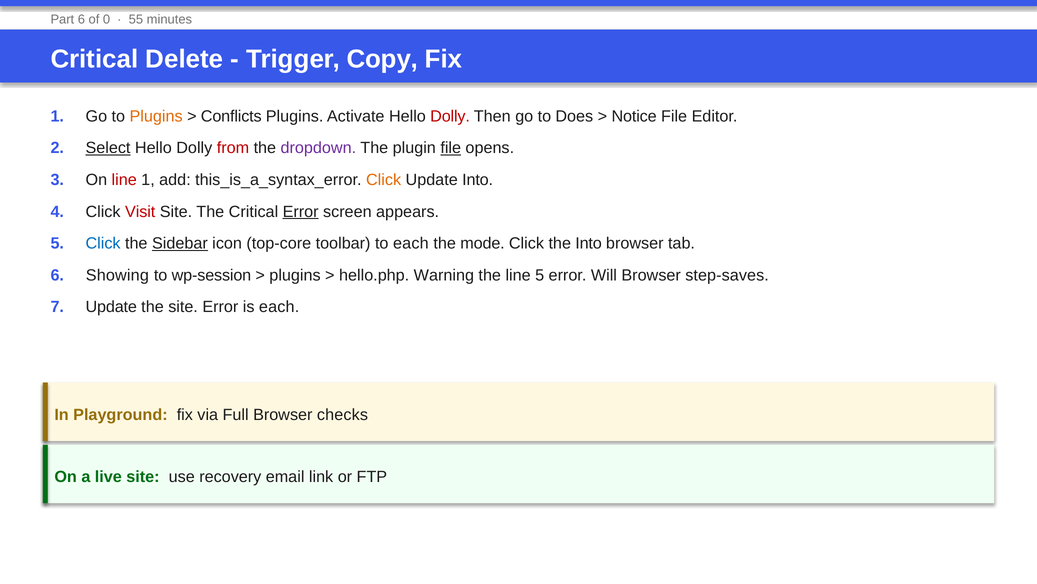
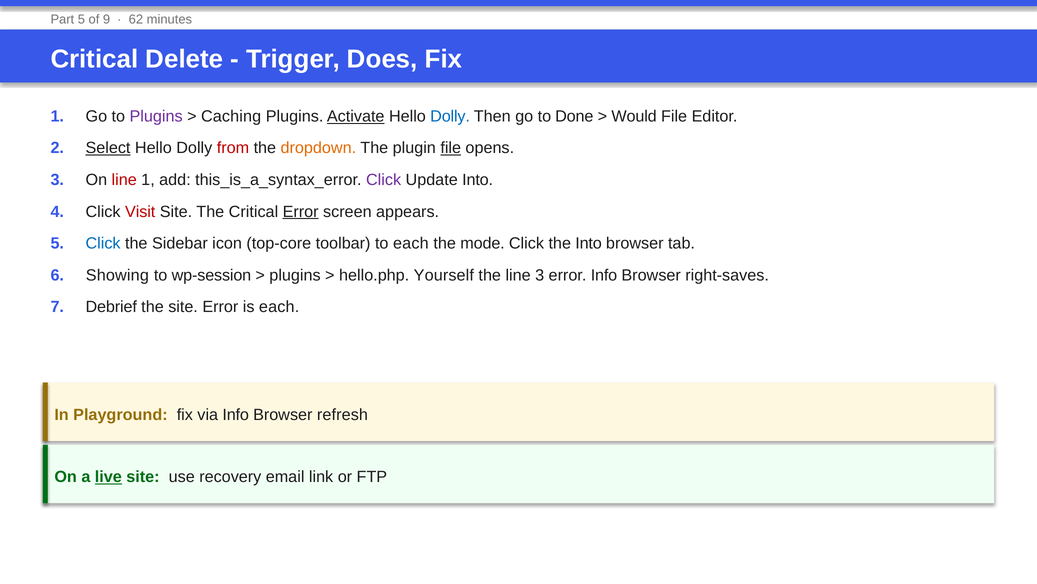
Part 6: 6 -> 5 (81, 20)
0: 0 -> 9 (107, 20)
55: 55 -> 62 (136, 20)
Copy: Copy -> Does (382, 59)
Plugins colour: orange -> purple (156, 116)
Conflicts: Conflicts -> Caching (231, 116)
Activate underline: none -> present (356, 116)
Dolly colour: red -> blue (450, 116)
Does: Does -> Done (574, 116)
Notice: Notice -> Would (634, 116)
dropdown colour: purple -> orange (318, 148)
Click colour: orange -> purple (384, 180)
Sidebar underline: present -> none (180, 243)
Warning: Warning -> Yourself (444, 275)
line 5: 5 -> 3 (540, 275)
error Will: Will -> Info (604, 275)
step-saves: step-saves -> right-saves (727, 275)
7 Update: Update -> Debrief (111, 307)
via Full: Full -> Info (236, 414)
checks: checks -> refresh (342, 414)
live underline: none -> present (108, 477)
